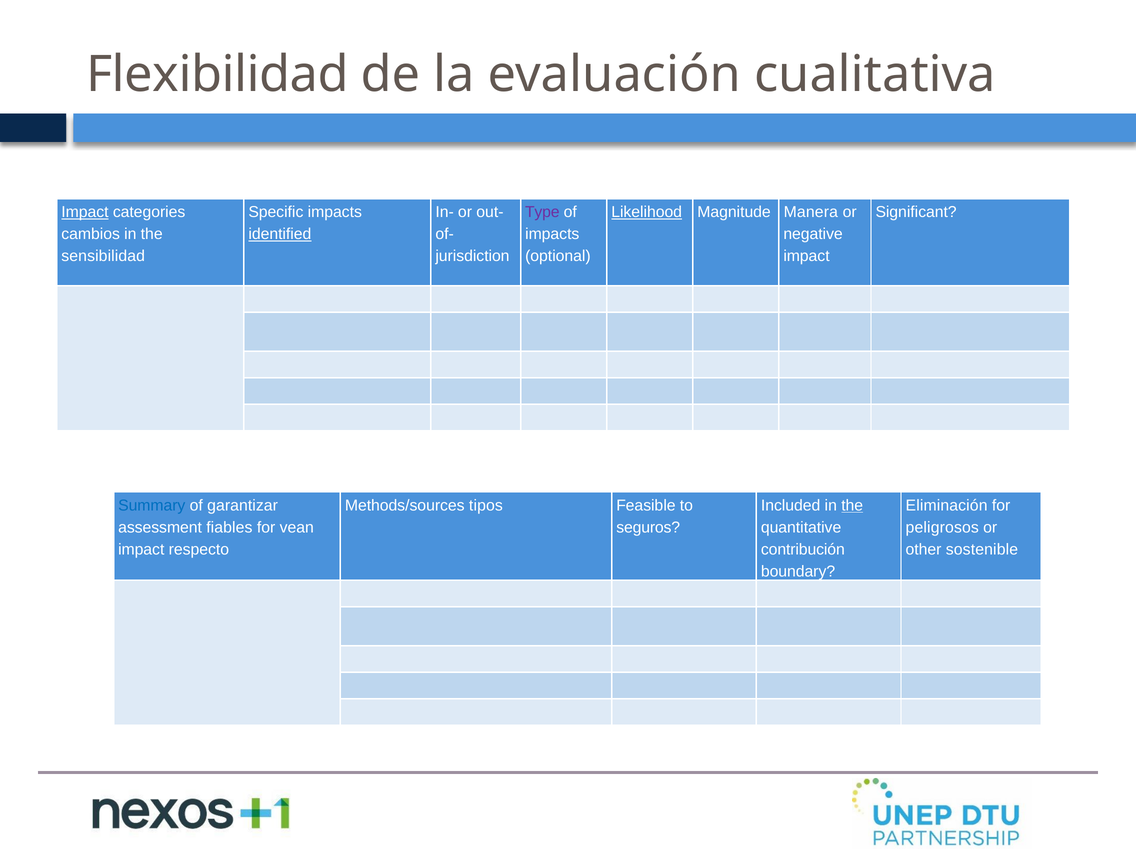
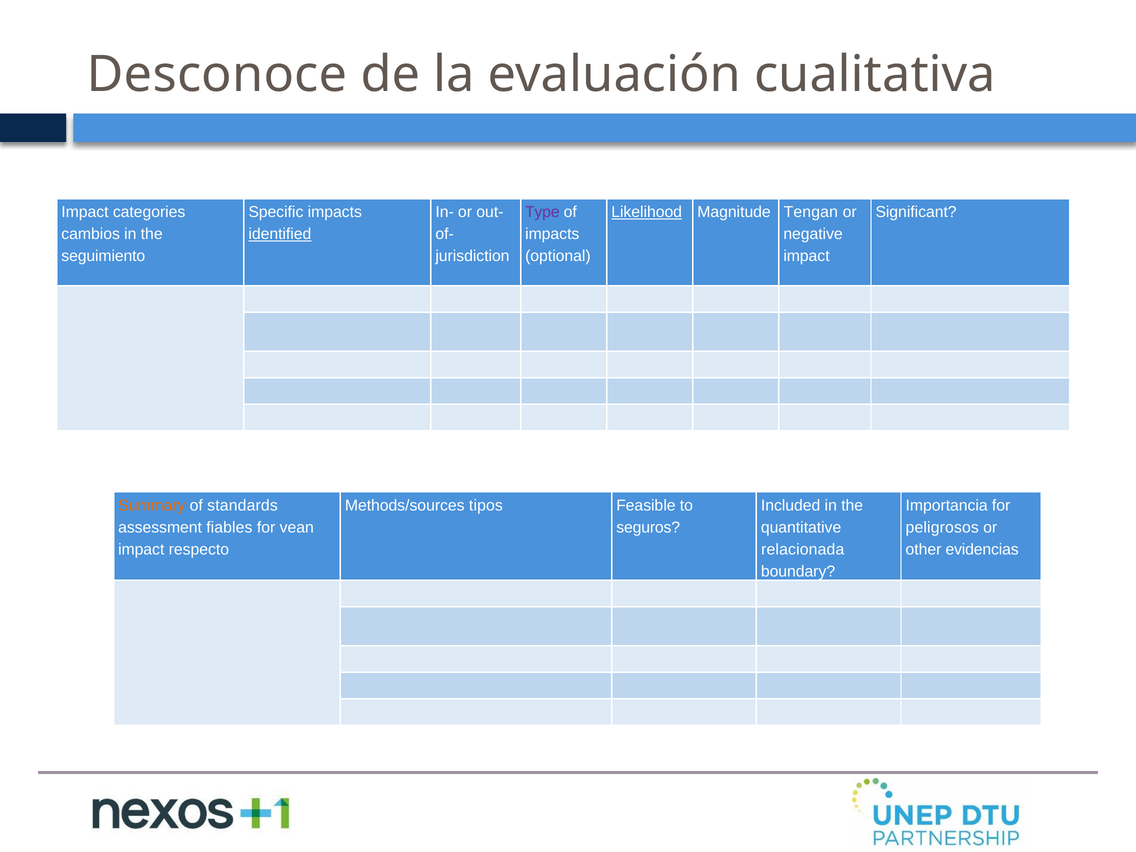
Flexibilidad: Flexibilidad -> Desconoce (217, 74)
Impact underline: present -> none (85, 212)
Manera: Manera -> Tengan (811, 212)
sensibilidad: sensibilidad -> seguimiento (103, 256)
Summary colour: blue -> orange (152, 505)
garantizar: garantizar -> standards (243, 505)
the underline: present -> none (852, 505)
Eliminación: Eliminación -> Importancia (947, 505)
contribución: contribución -> relacionada (803, 549)
sostenible: sostenible -> evidencias (982, 549)
